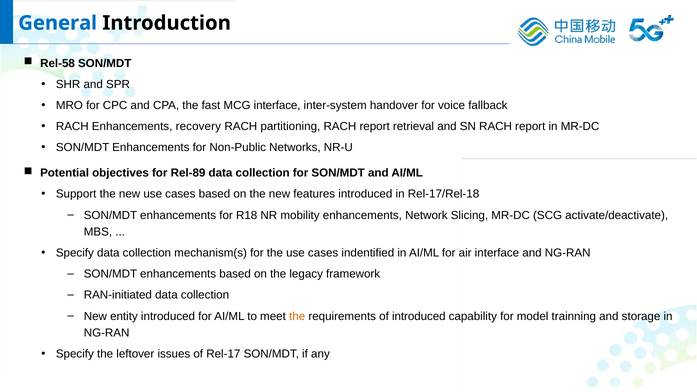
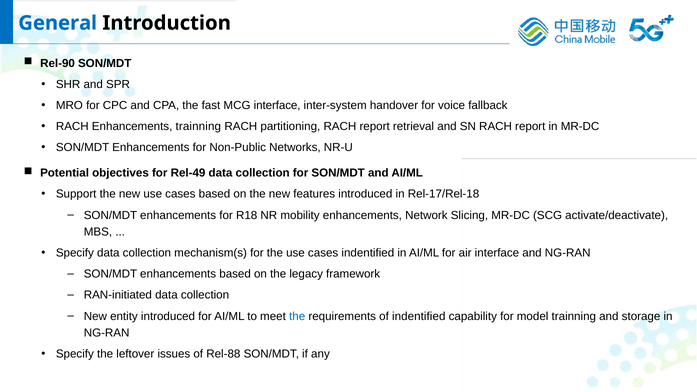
Rel-58: Rel-58 -> Rel-90 (58, 63)
Enhancements recovery: recovery -> trainning (198, 127)
Rel-89: Rel-89 -> Rel-49 (188, 173)
the colour: orange -> blue (297, 316)
of introduced: introduced -> indentified (419, 316)
Rel-17: Rel-17 -> Rel-88 (223, 354)
